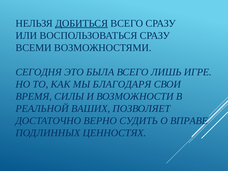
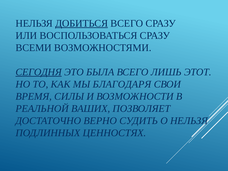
СЕГОДНЯ underline: none -> present (39, 72)
ИГРЕ: ИГРЕ -> ЭТОТ (198, 72)
О ВПРАВЕ: ВПРАВЕ -> НЕЛЬЗЯ (189, 121)
